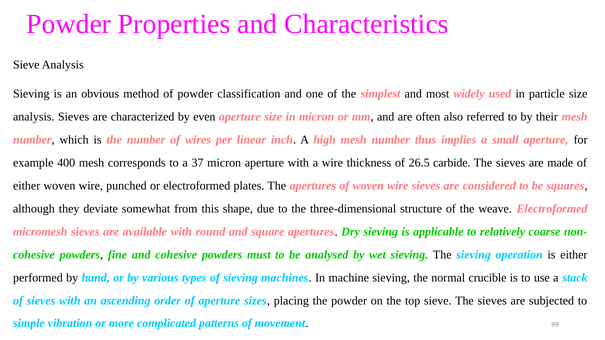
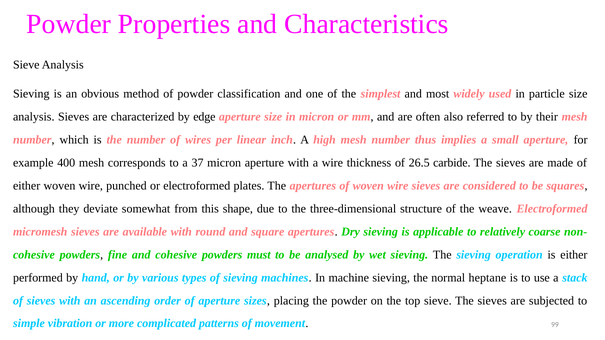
even: even -> edge (204, 117)
crucible: crucible -> heptane (487, 278)
